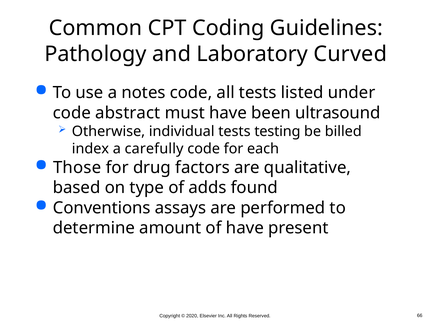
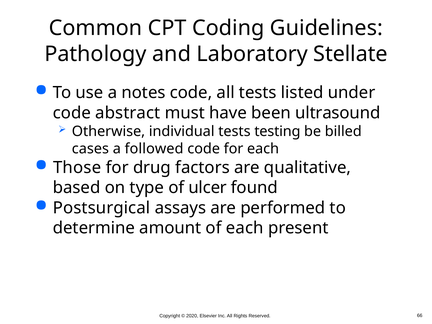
Curved: Curved -> Stellate (350, 54)
index: index -> cases (90, 149)
carefully: carefully -> followed (154, 149)
adds: adds -> ulcer (208, 188)
Conventions: Conventions -> Postsurgical (102, 208)
of have: have -> each (245, 228)
